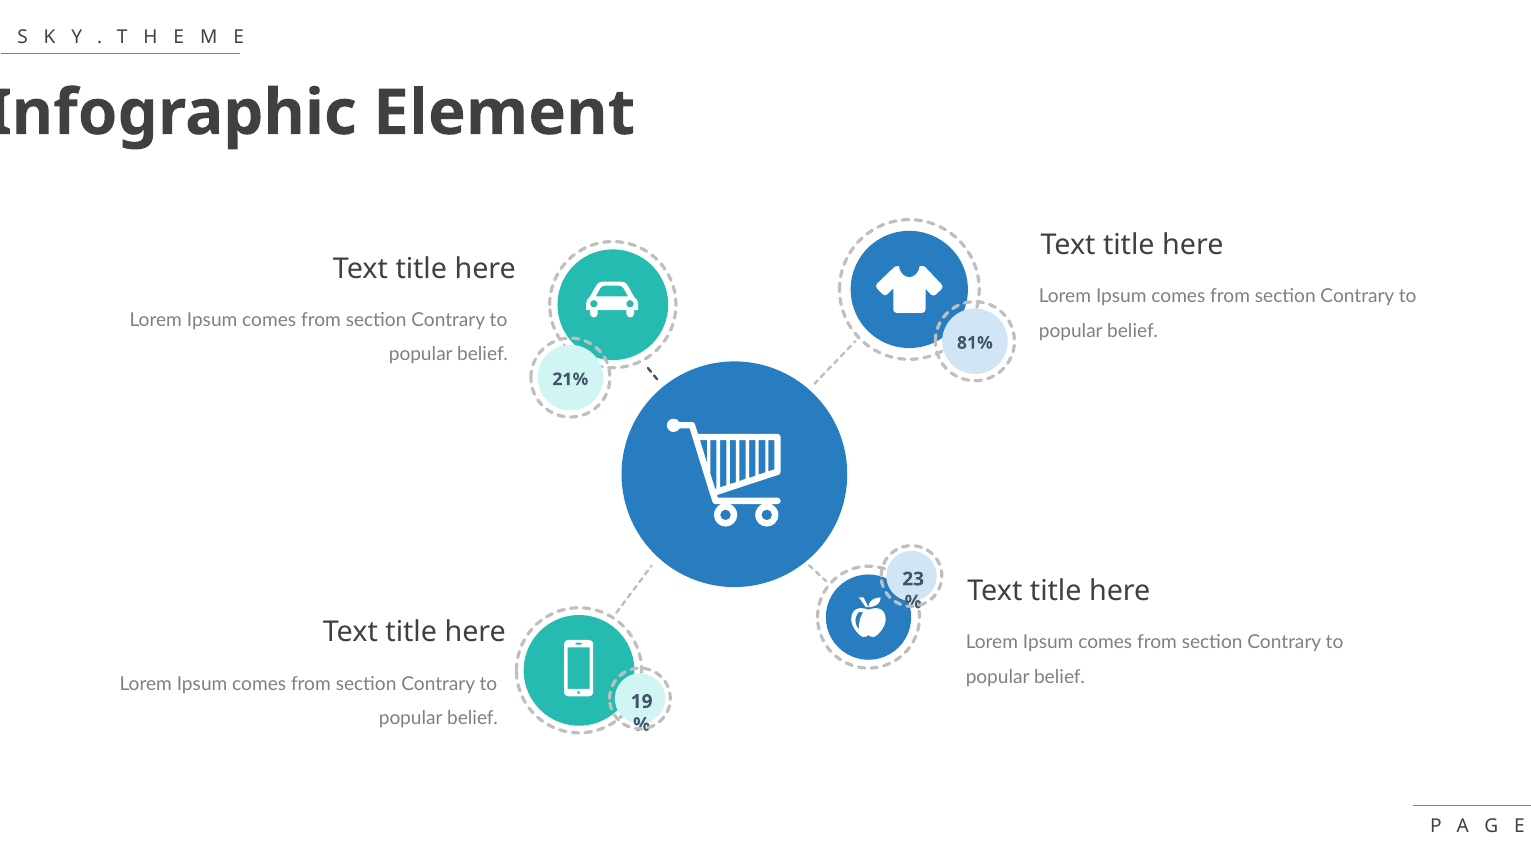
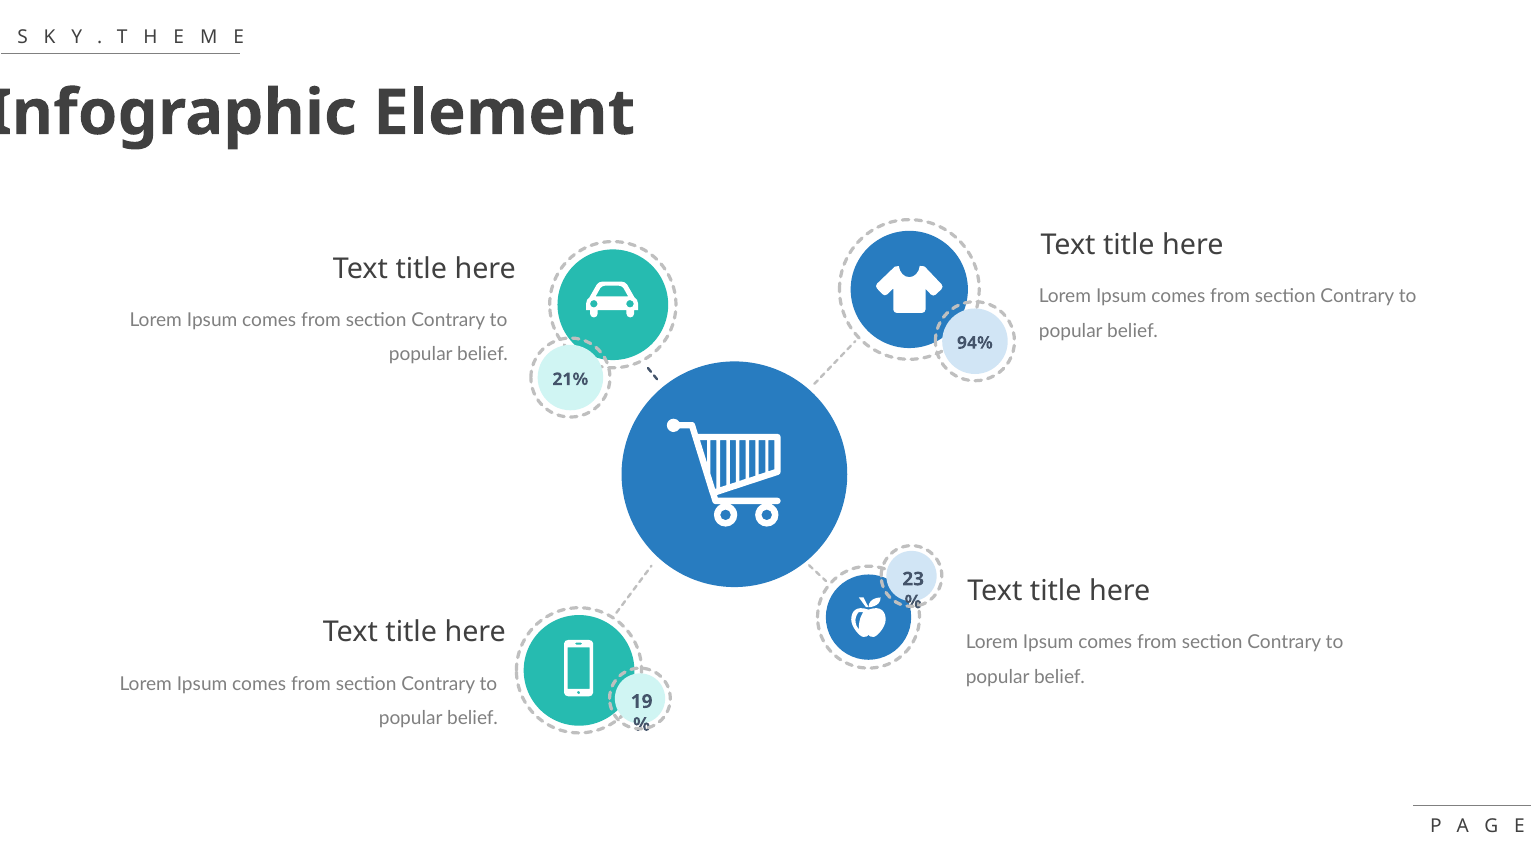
81%: 81% -> 94% (975, 343)
